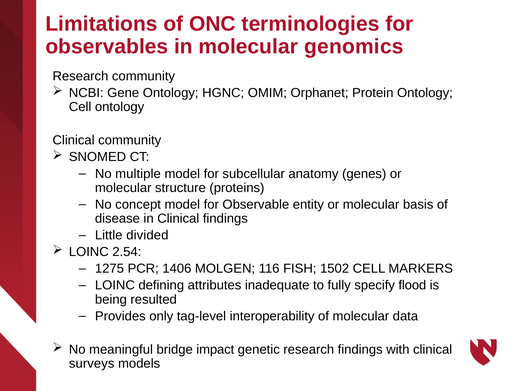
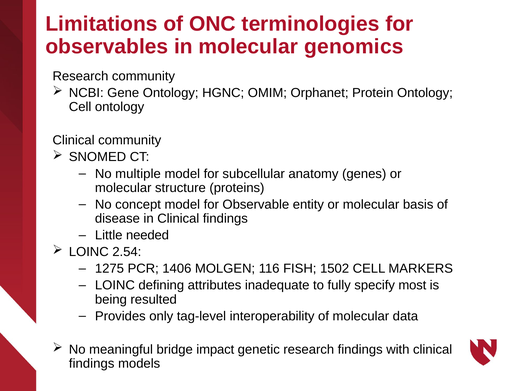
divided: divided -> needed (148, 236)
flood: flood -> most (412, 286)
surveys: surveys -> findings (92, 364)
